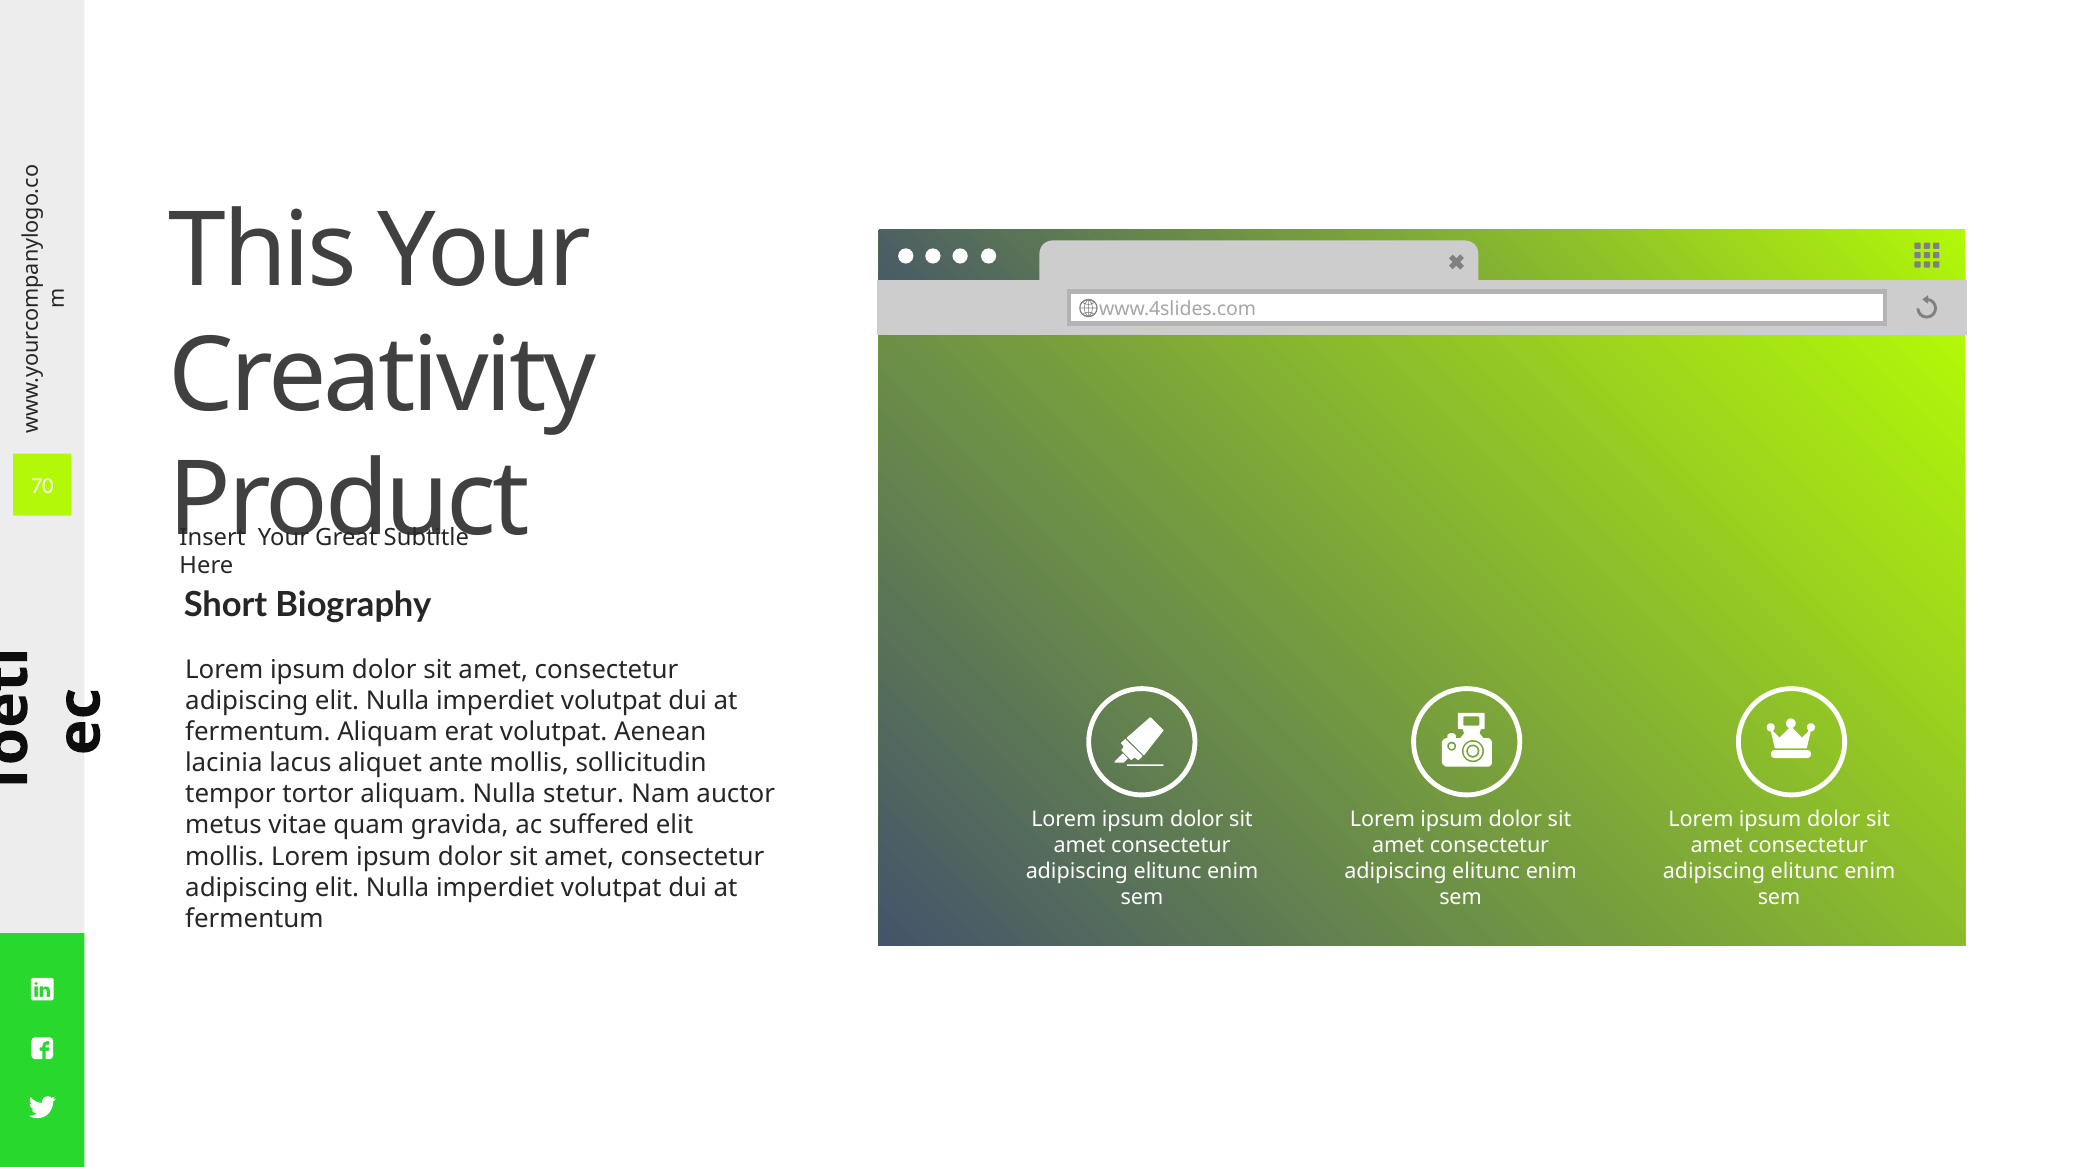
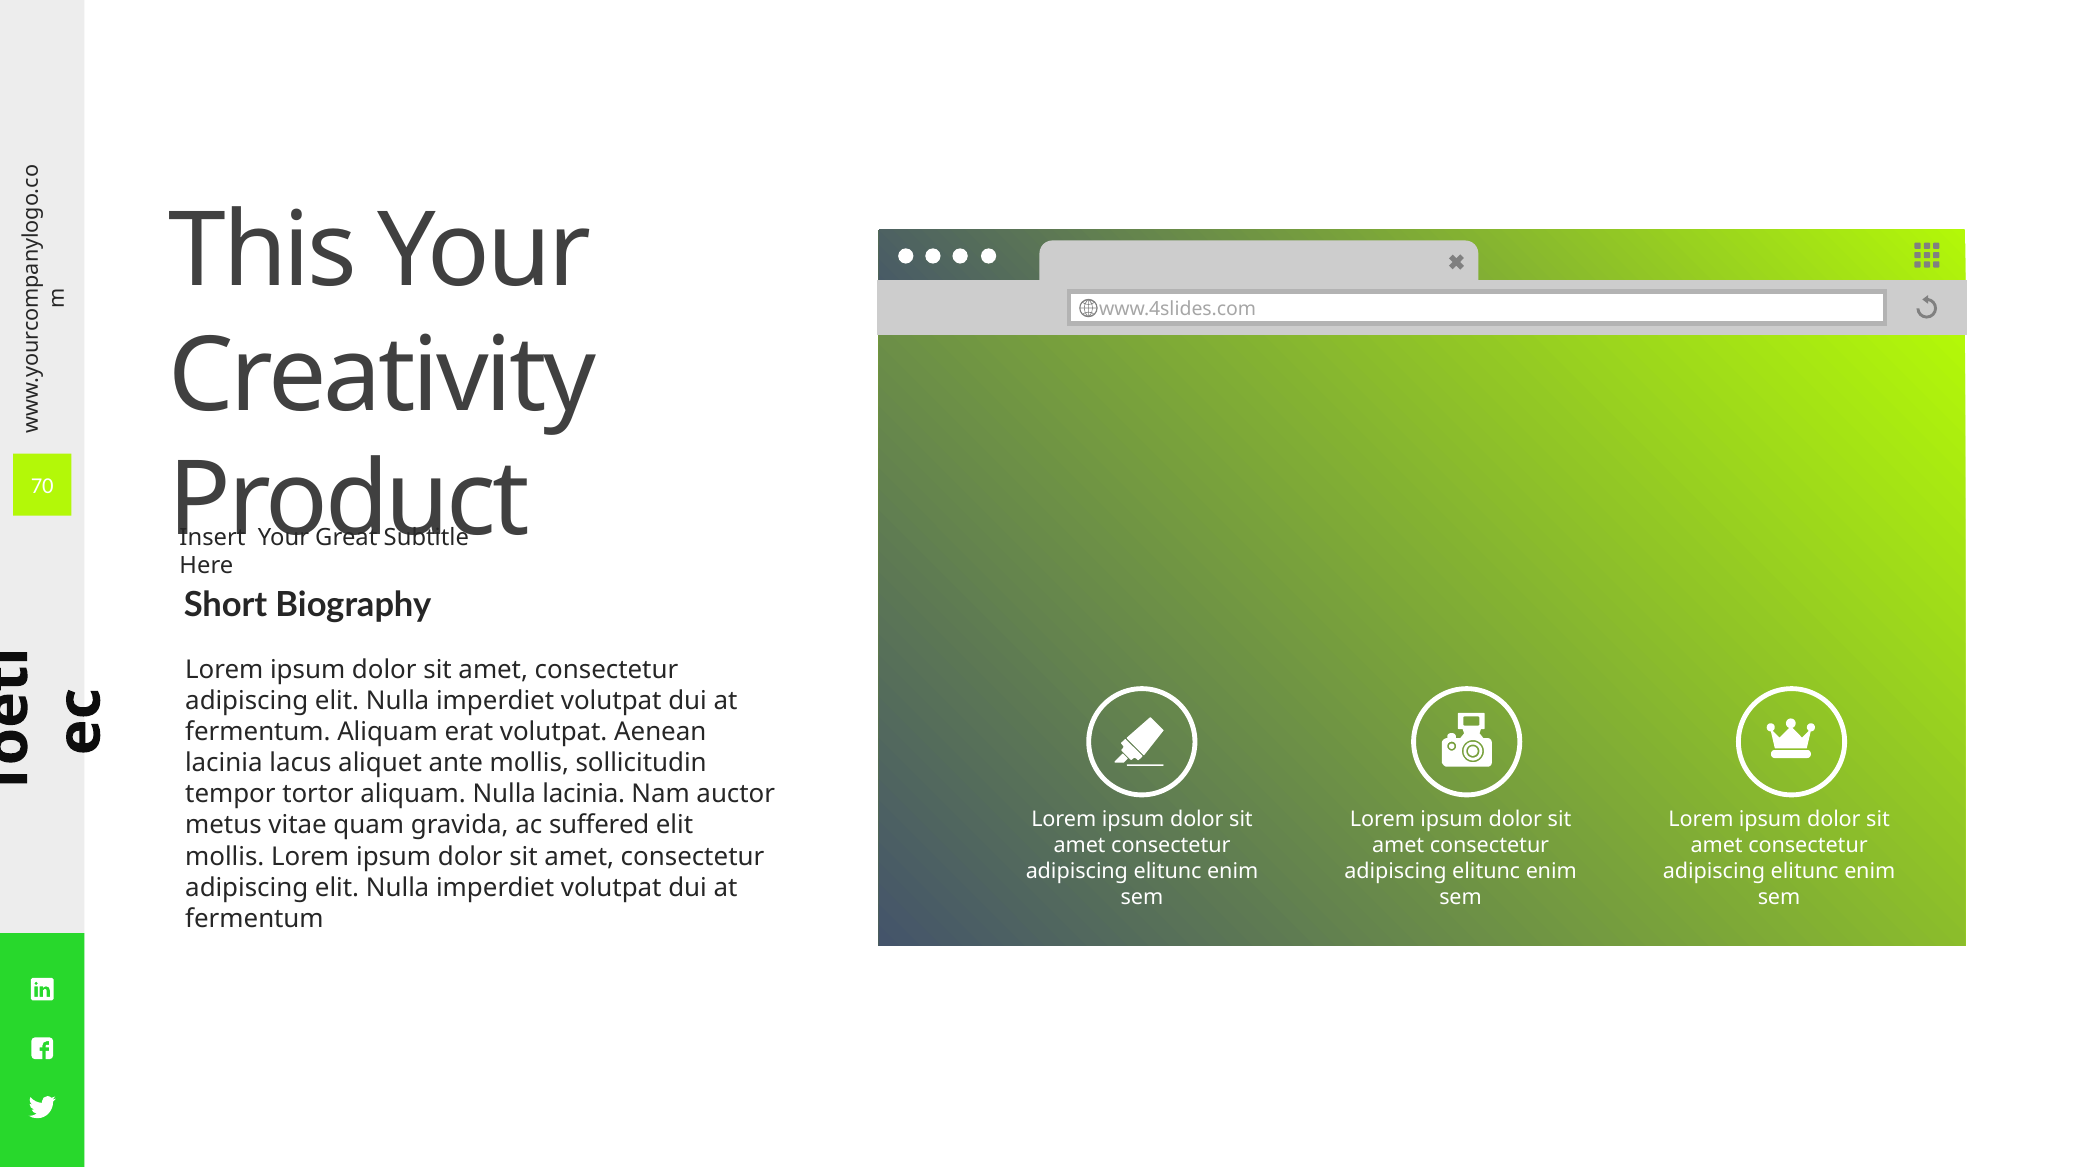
Nulla stetur: stetur -> lacinia (584, 794)
